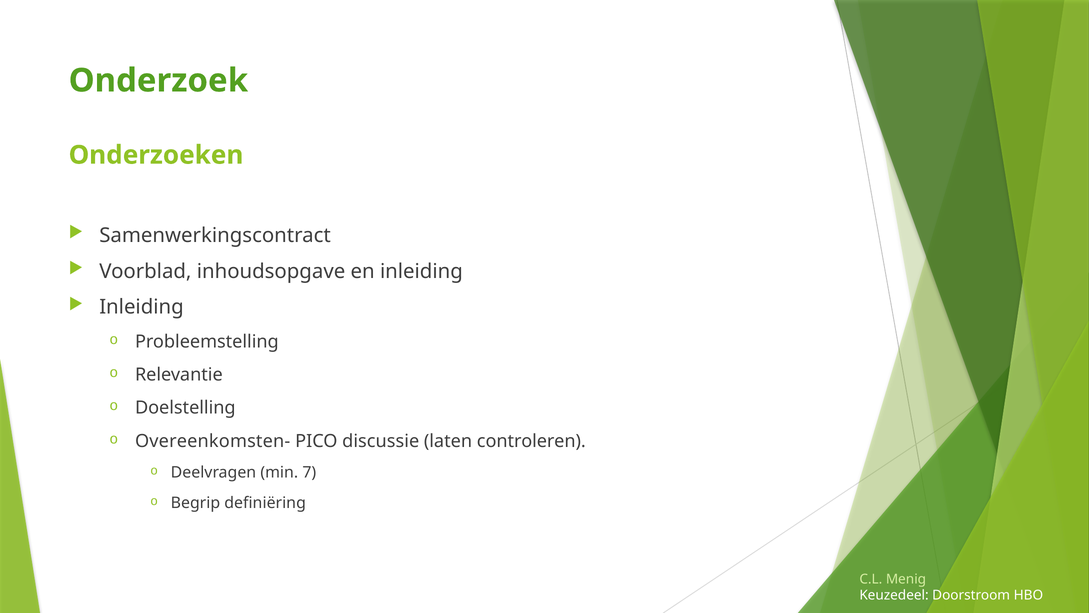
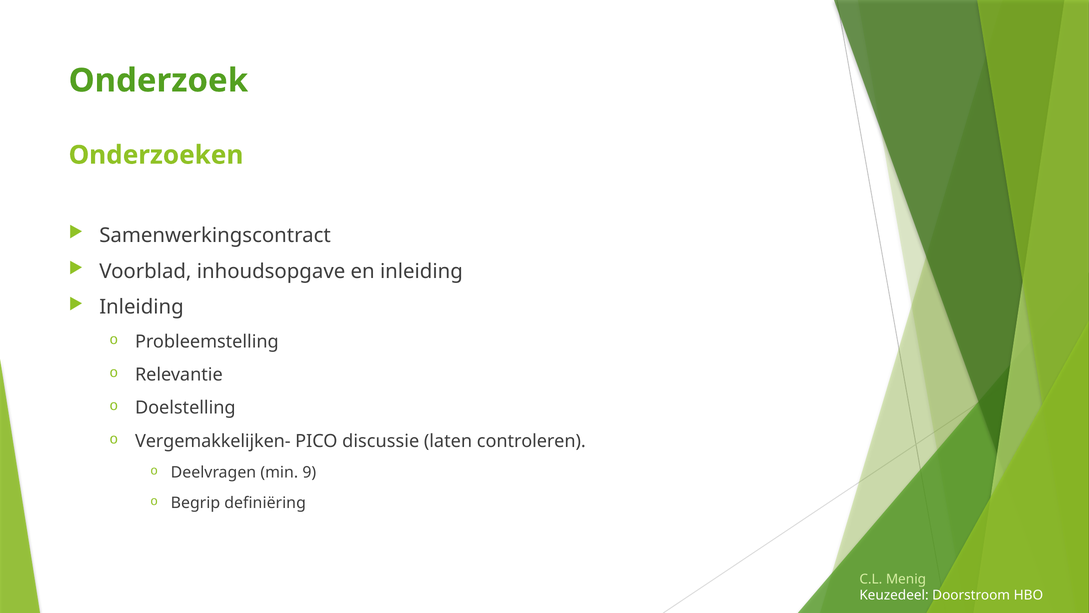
Overeenkomsten-: Overeenkomsten- -> Vergemakkelijken- (213, 441)
7: 7 -> 9 (309, 472)
